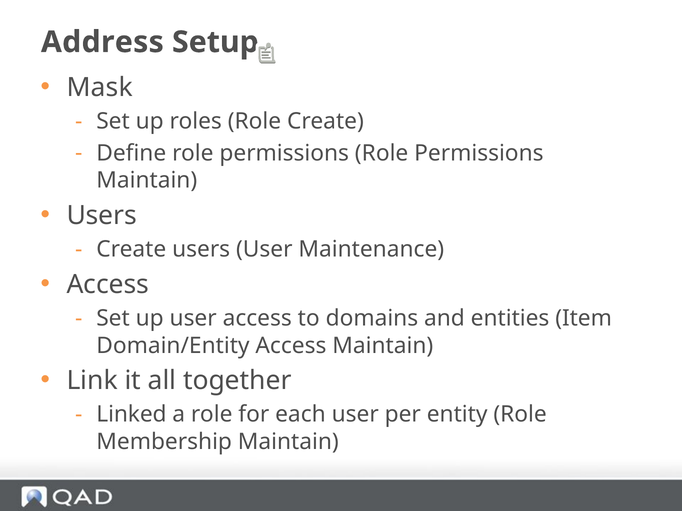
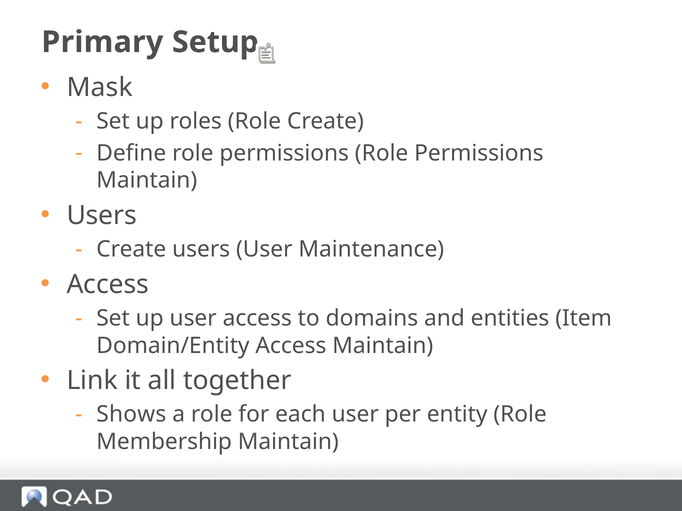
Address: Address -> Primary (102, 42)
Linked: Linked -> Shows (131, 415)
